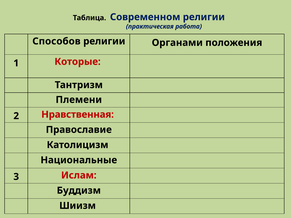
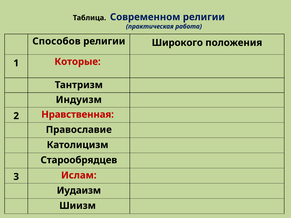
Органами: Органами -> Широкого (177, 43)
Племени: Племени -> Индуизм (79, 100)
Национальные: Национальные -> Старообрядцев (79, 160)
Буддизм: Буддизм -> Иудаизм (79, 191)
